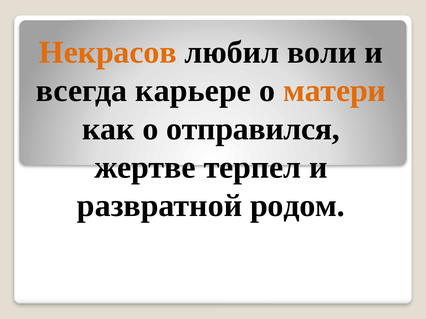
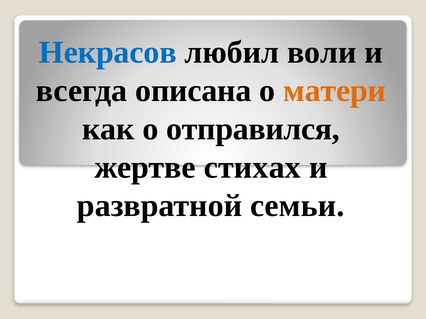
Некрасов colour: orange -> blue (108, 52)
карьере: карьере -> описана (193, 91)
терпел: терпел -> стихах (252, 167)
родом: родом -> семьи (297, 206)
